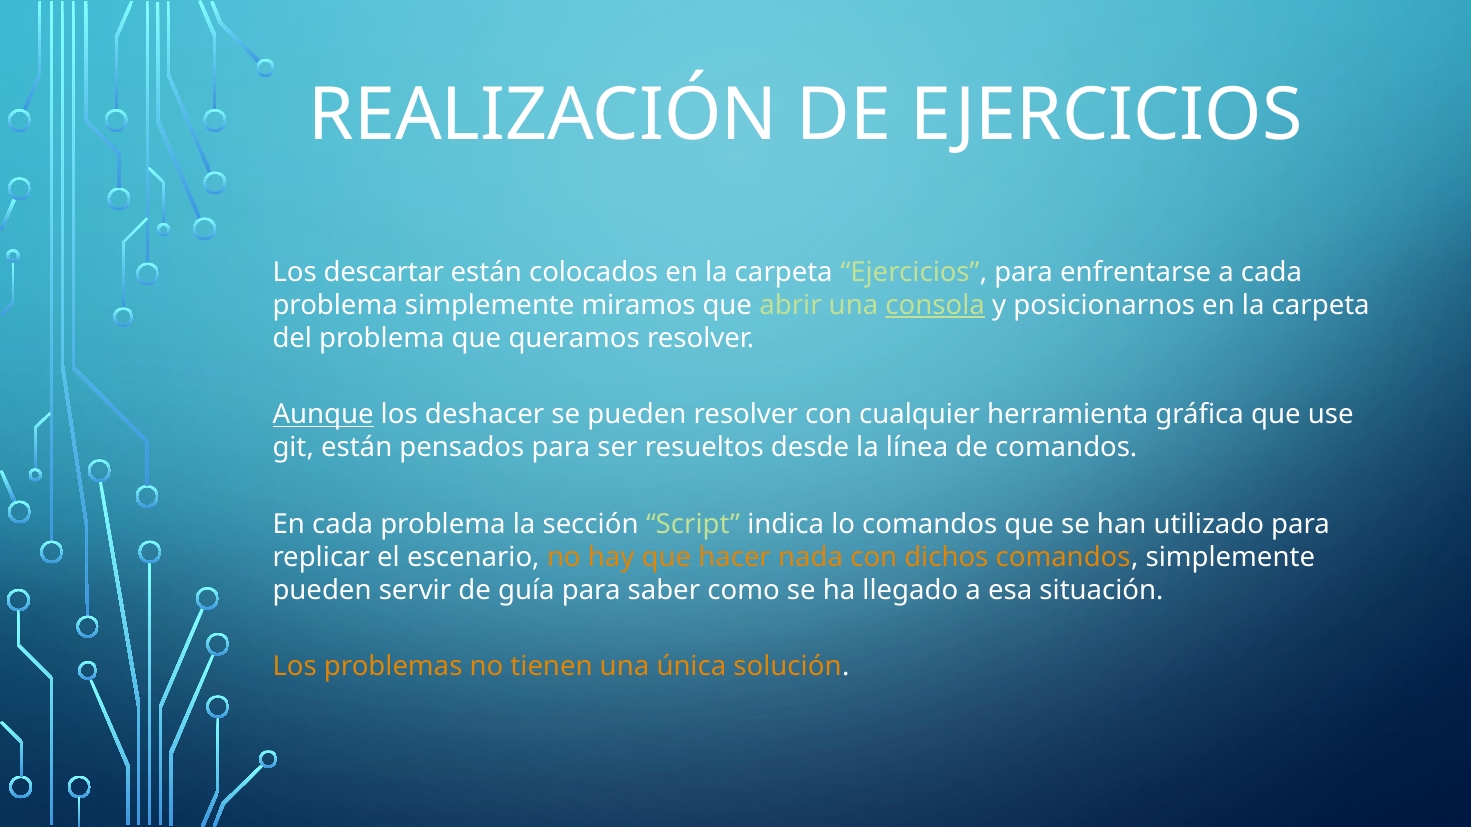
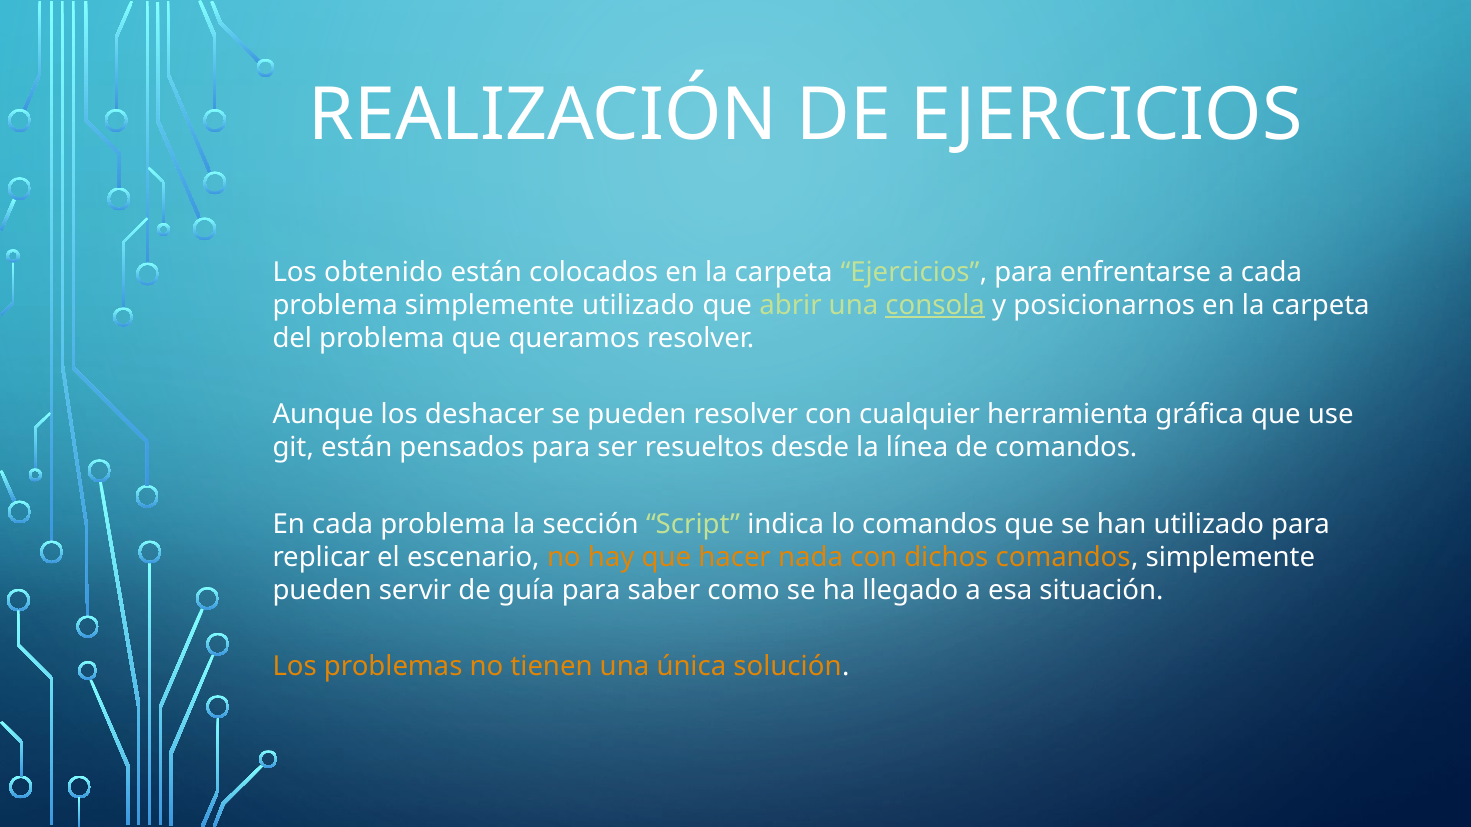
descartar: descartar -> obtenido (384, 272)
simplemente miramos: miramos -> utilizado (638, 305)
Aunque underline: present -> none (323, 415)
